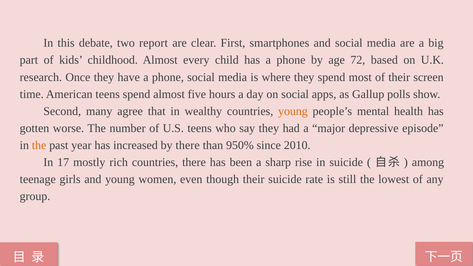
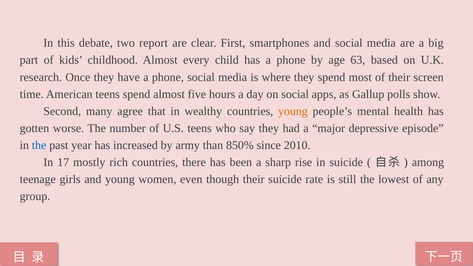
72: 72 -> 63 (358, 60)
the colour: orange -> blue (39, 145)
by there: there -> army (188, 145)
950%: 950% -> 850% (240, 145)
